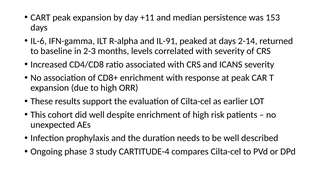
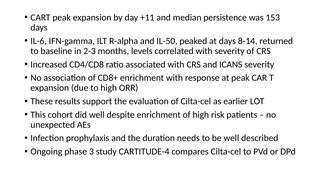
IL-91: IL-91 -> IL-50 (167, 41)
2-14: 2-14 -> 8-14 (248, 41)
